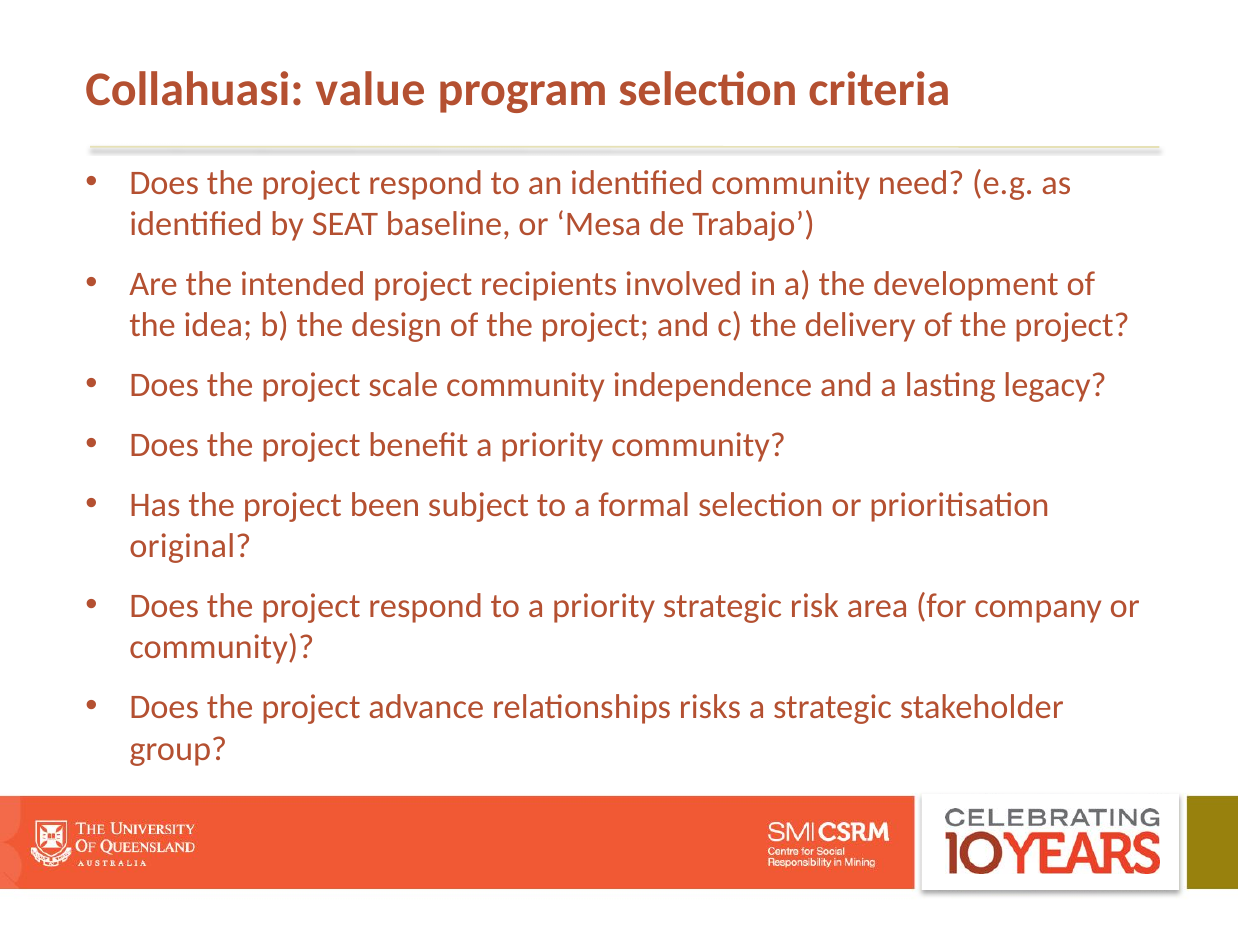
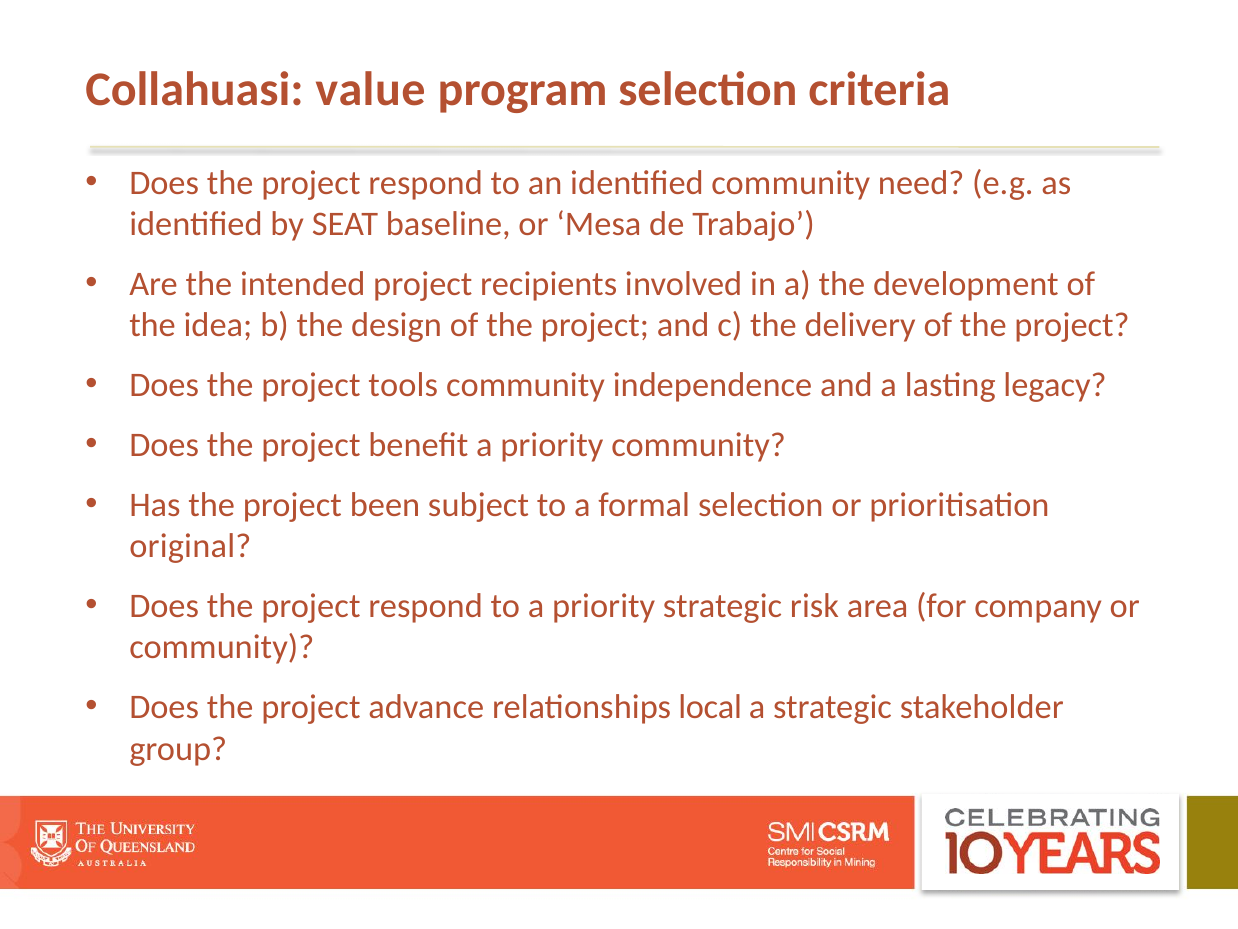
scale: scale -> tools (403, 385)
risks: risks -> local (710, 707)
